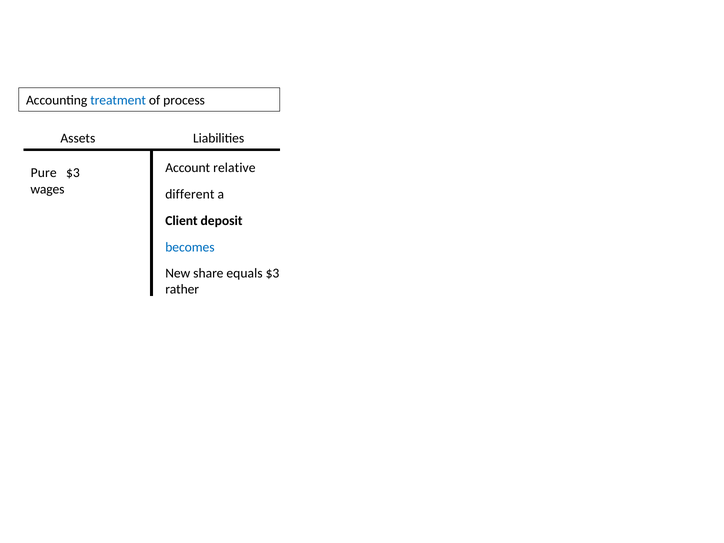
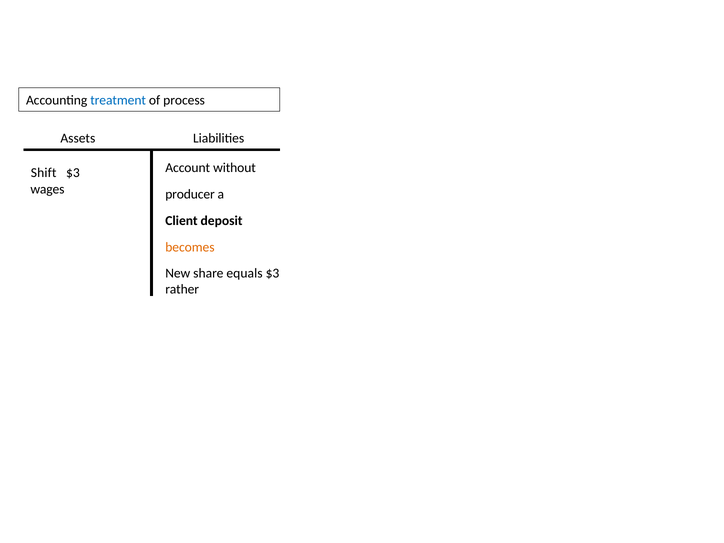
relative: relative -> without (234, 168)
Pure: Pure -> Shift (44, 173)
different: different -> producer (190, 194)
becomes colour: blue -> orange (190, 247)
